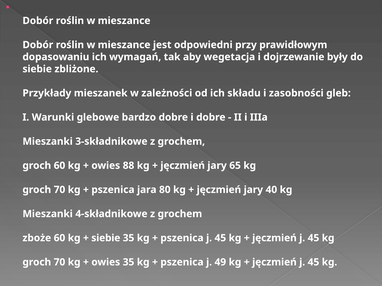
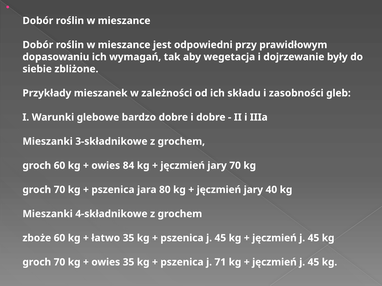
88: 88 -> 84 (129, 166)
jary 65: 65 -> 70 (235, 166)
siebie: siebie -> łatwo (106, 238)
49: 49 -> 71 (220, 263)
